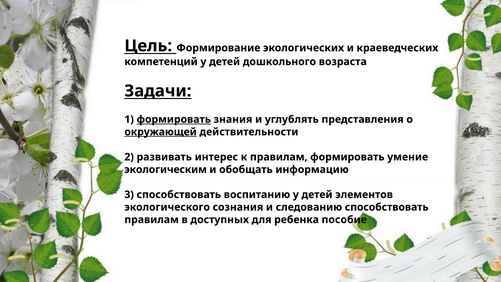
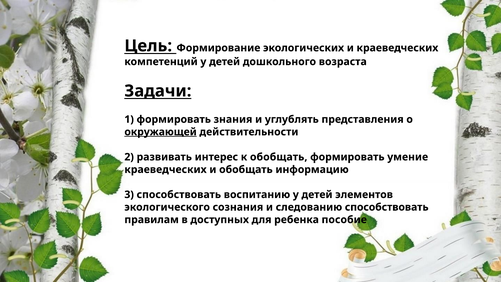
формировать underline: present -> none (174, 119)
к правилам: правилам -> обобщать (279, 157)
экологическим: экологическим -> краеведческих (166, 169)
